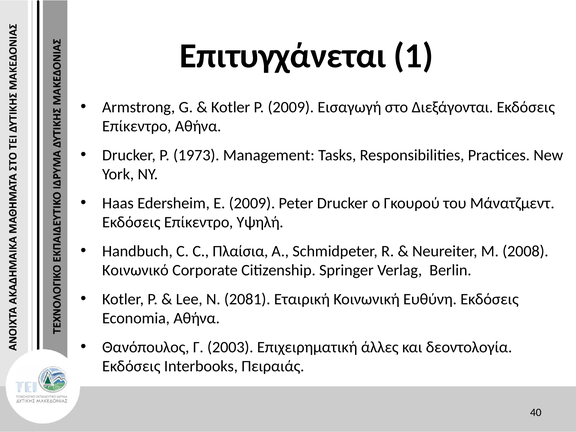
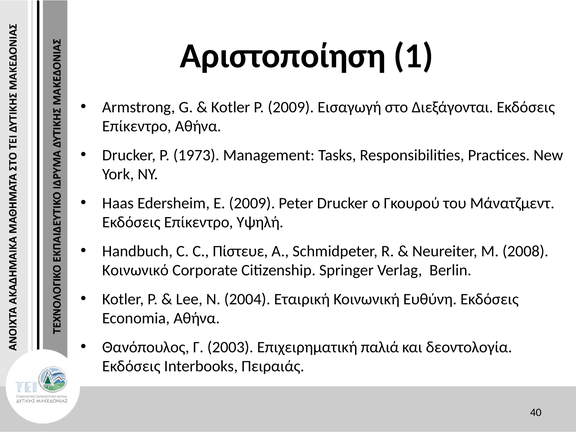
Επιτυγχάνεται: Επιτυγχάνεται -> Αριστοποίηση (283, 56)
Πλαίσια: Πλαίσια -> Πίστευε (240, 251)
2081: 2081 -> 2004 (247, 299)
άλλες: άλλες -> παλιά (380, 347)
